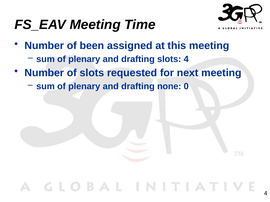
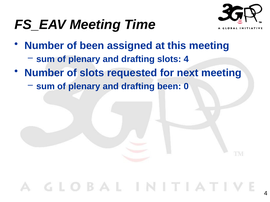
drafting none: none -> been (169, 87)
